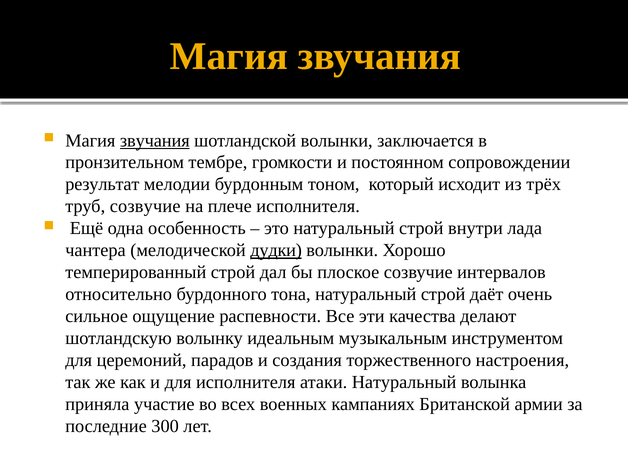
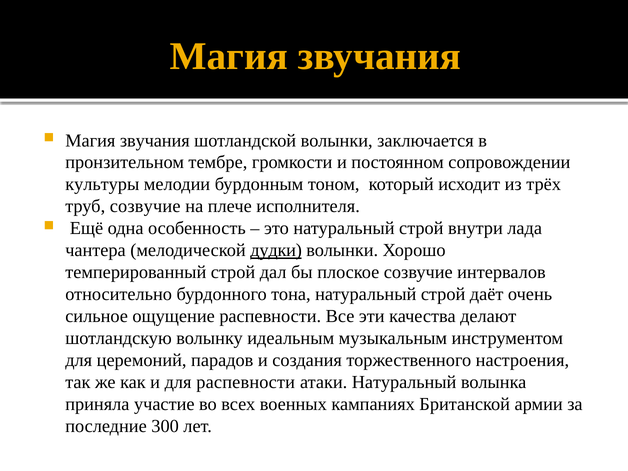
звучания underline: present -> none (155, 140)
результат: результат -> культуры (102, 184)
для исполнителя: исполнителя -> распевности (246, 382)
